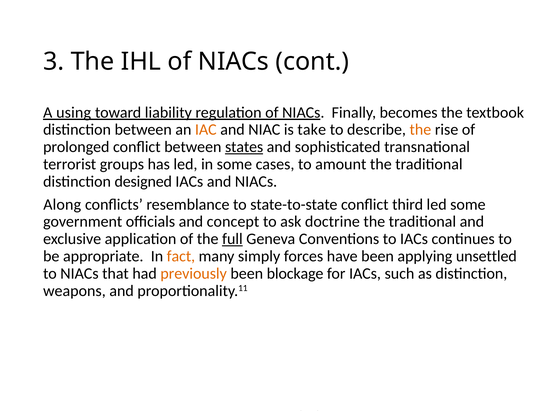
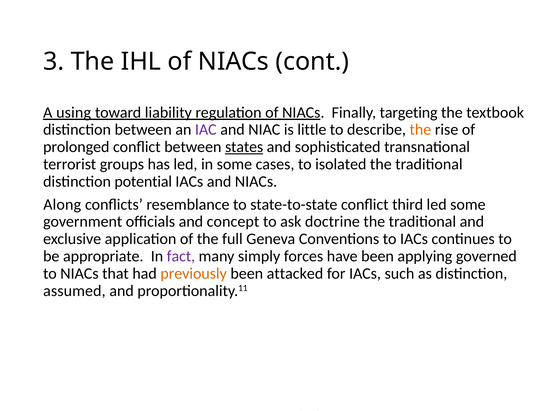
becomes: becomes -> targeting (409, 112)
IAC colour: orange -> purple (206, 130)
take: take -> little (312, 130)
amount: amount -> isolated (341, 164)
designed: designed -> potential (143, 181)
full underline: present -> none (232, 239)
fact colour: orange -> purple (181, 256)
unsettled: unsettled -> governed (486, 256)
blockage: blockage -> attacked (295, 273)
weapons: weapons -> assumed (74, 291)
